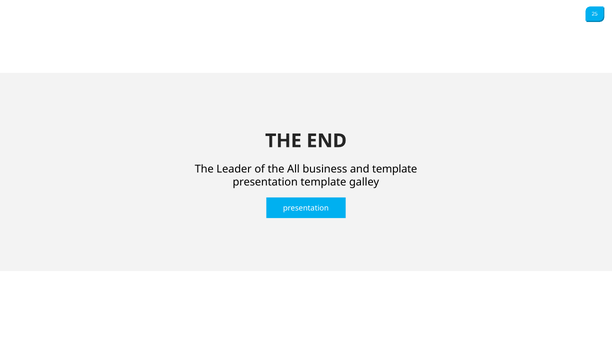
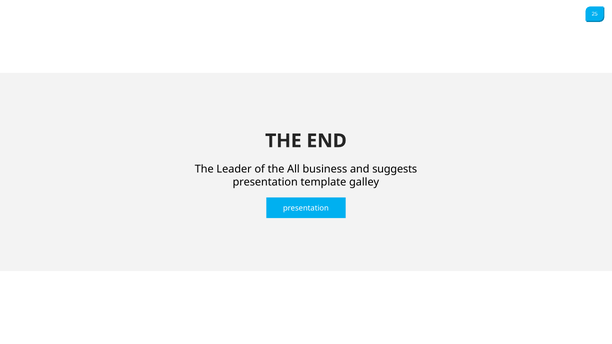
and template: template -> suggests (395, 169)
